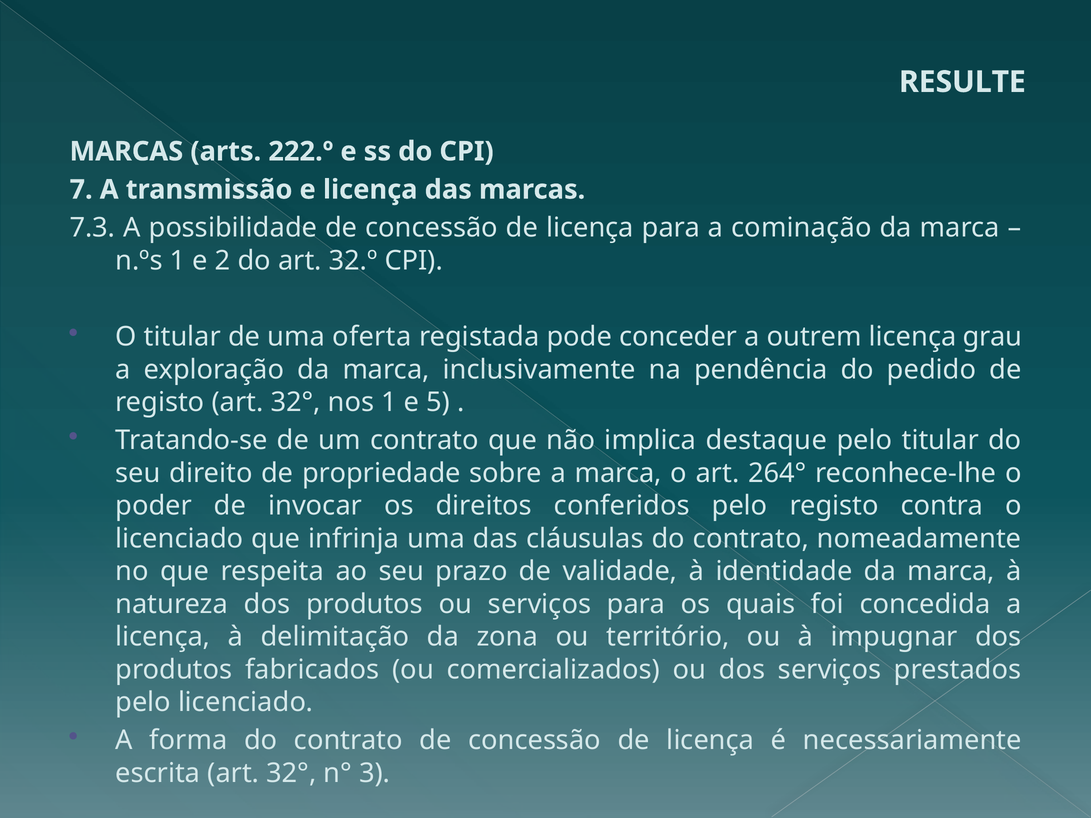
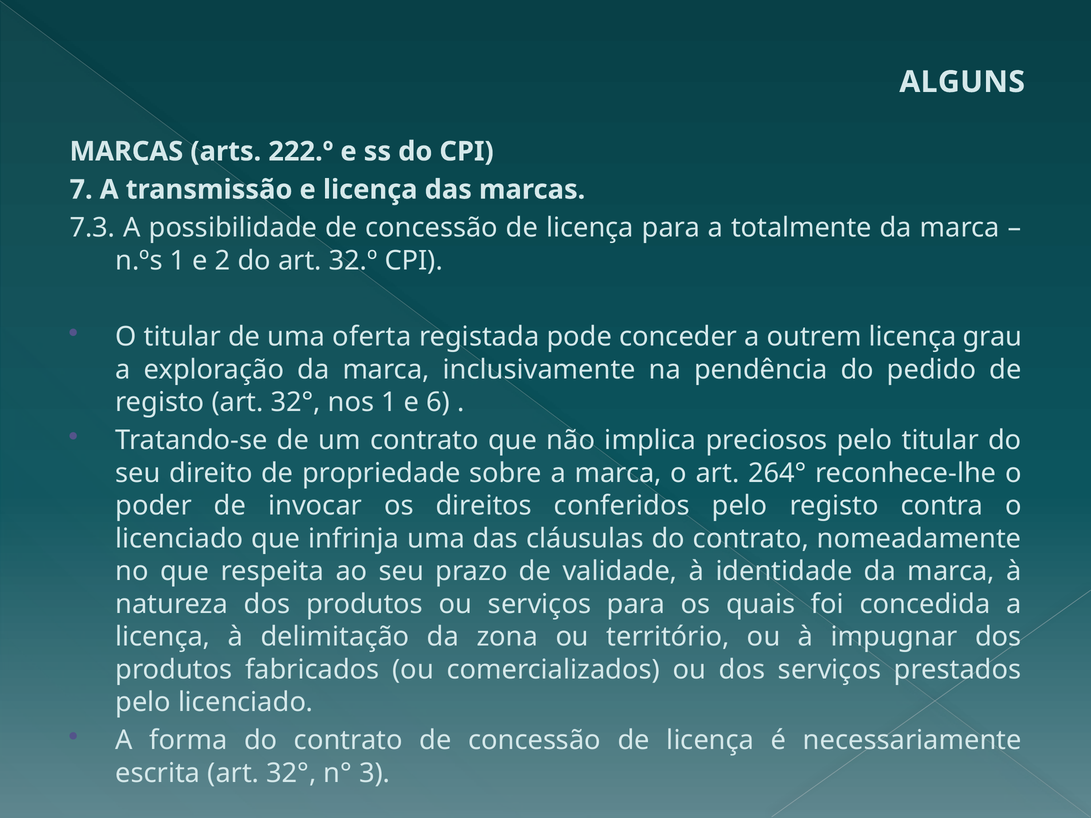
RESULTE: RESULTE -> ALGUNS (962, 82)
cominação: cominação -> totalmente (801, 228)
5: 5 -> 6 (438, 402)
destaque: destaque -> preciosos (767, 441)
